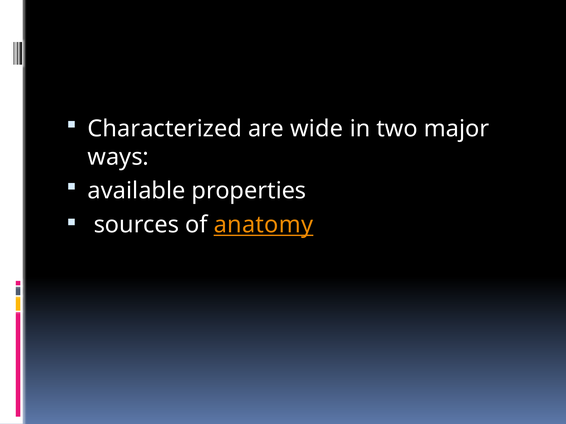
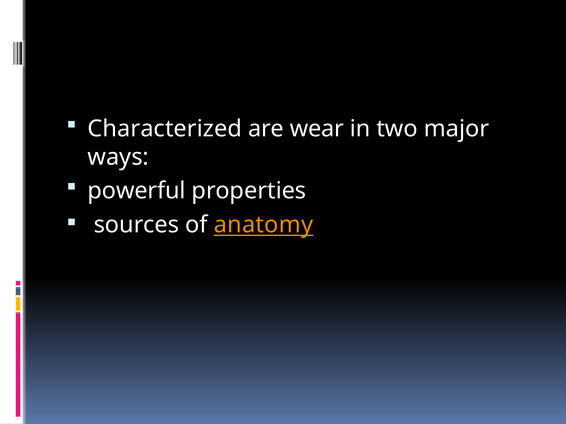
wide: wide -> wear (317, 129)
available: available -> powerful (137, 191)
